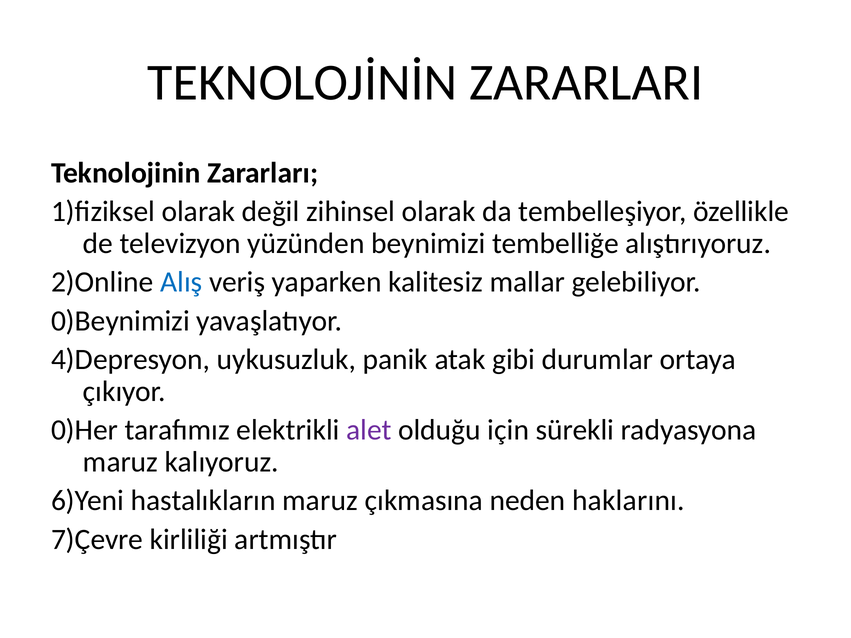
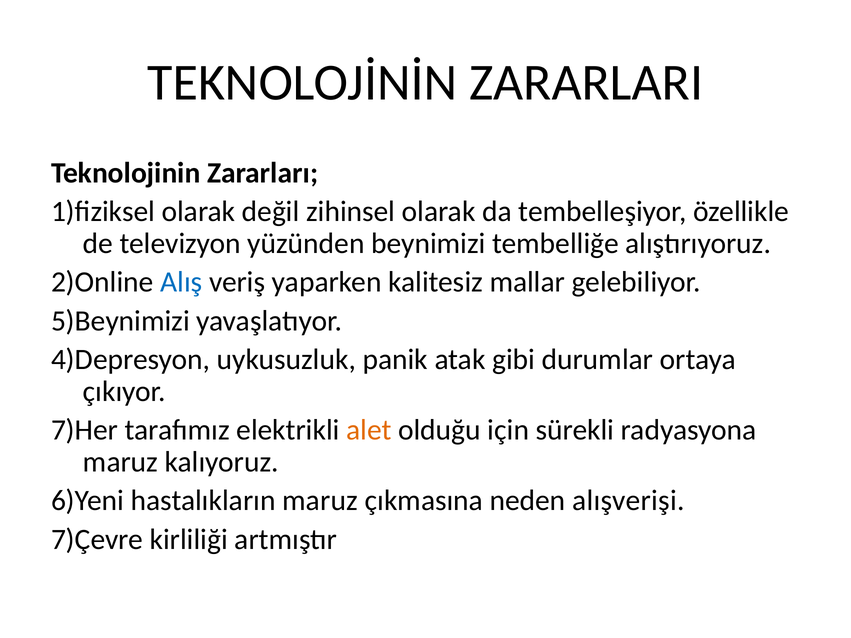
0)Beynimizi: 0)Beynimizi -> 5)Beynimizi (120, 321)
0)Her: 0)Her -> 7)Her (85, 430)
alet colour: purple -> orange (369, 430)
haklarını: haklarını -> alışverişi (628, 501)
